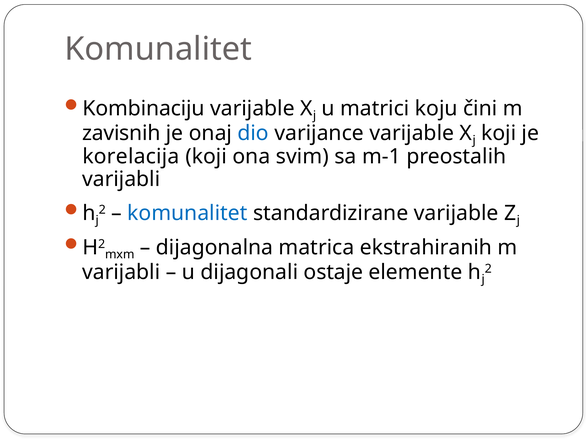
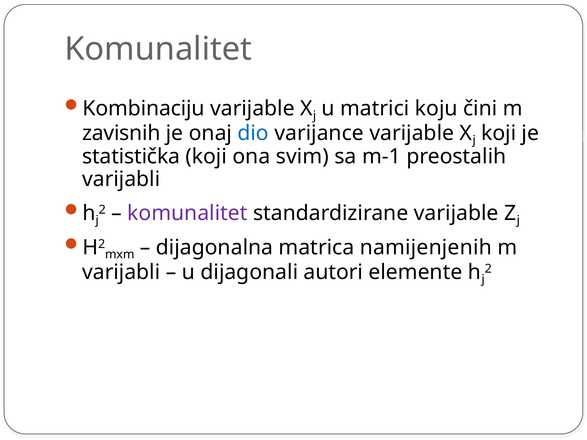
korelacija: korelacija -> statistička (131, 157)
komunalitet colour: blue -> purple (187, 213)
ekstrahiranih: ekstrahiranih -> namijenjenih (426, 248)
ostaje: ostaje -> autori (333, 272)
